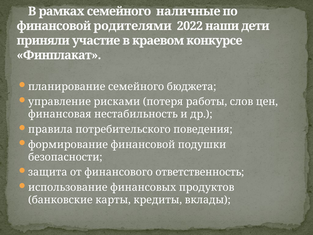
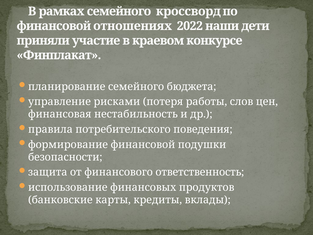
наличные: наличные -> кроссворд (188, 11)
родителями: родителями -> отношениях (133, 26)
